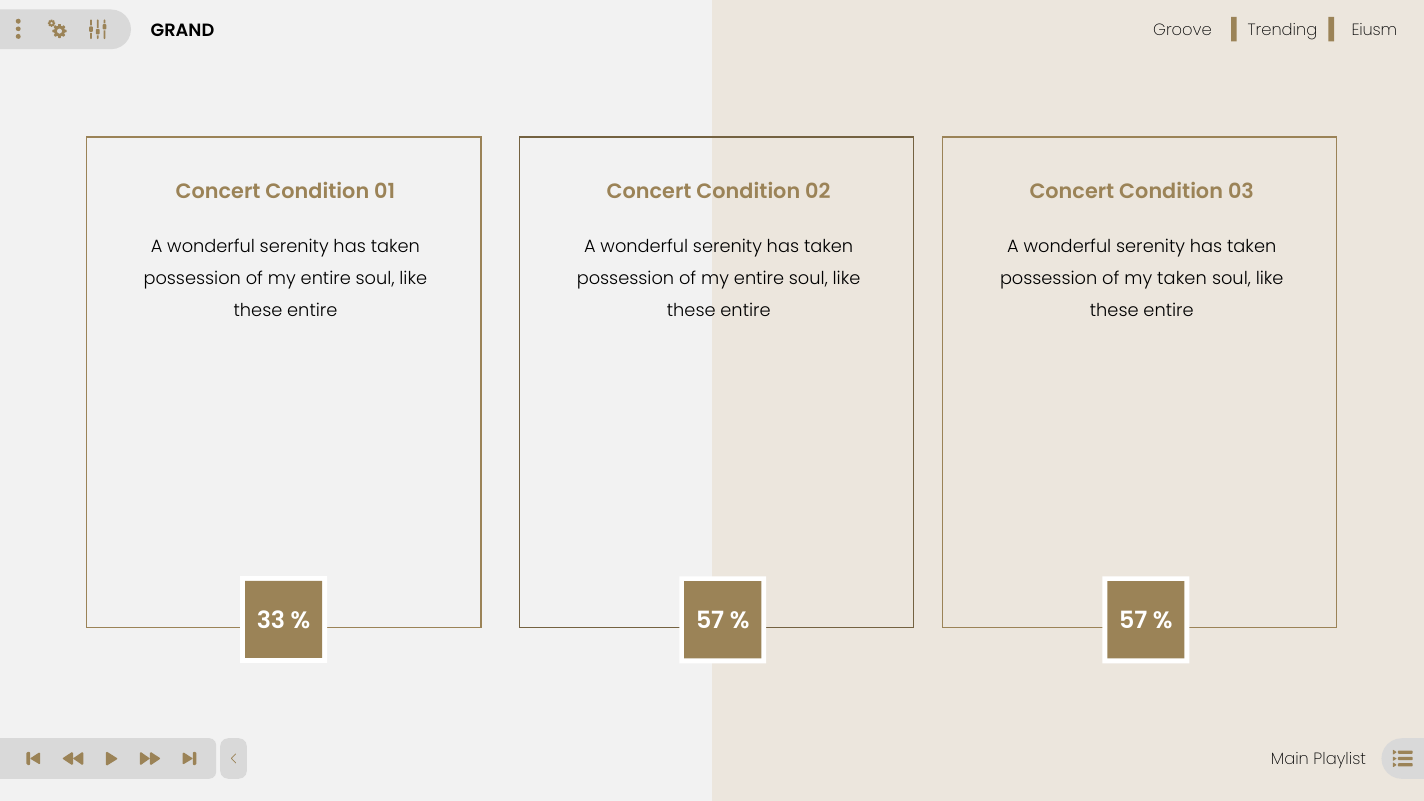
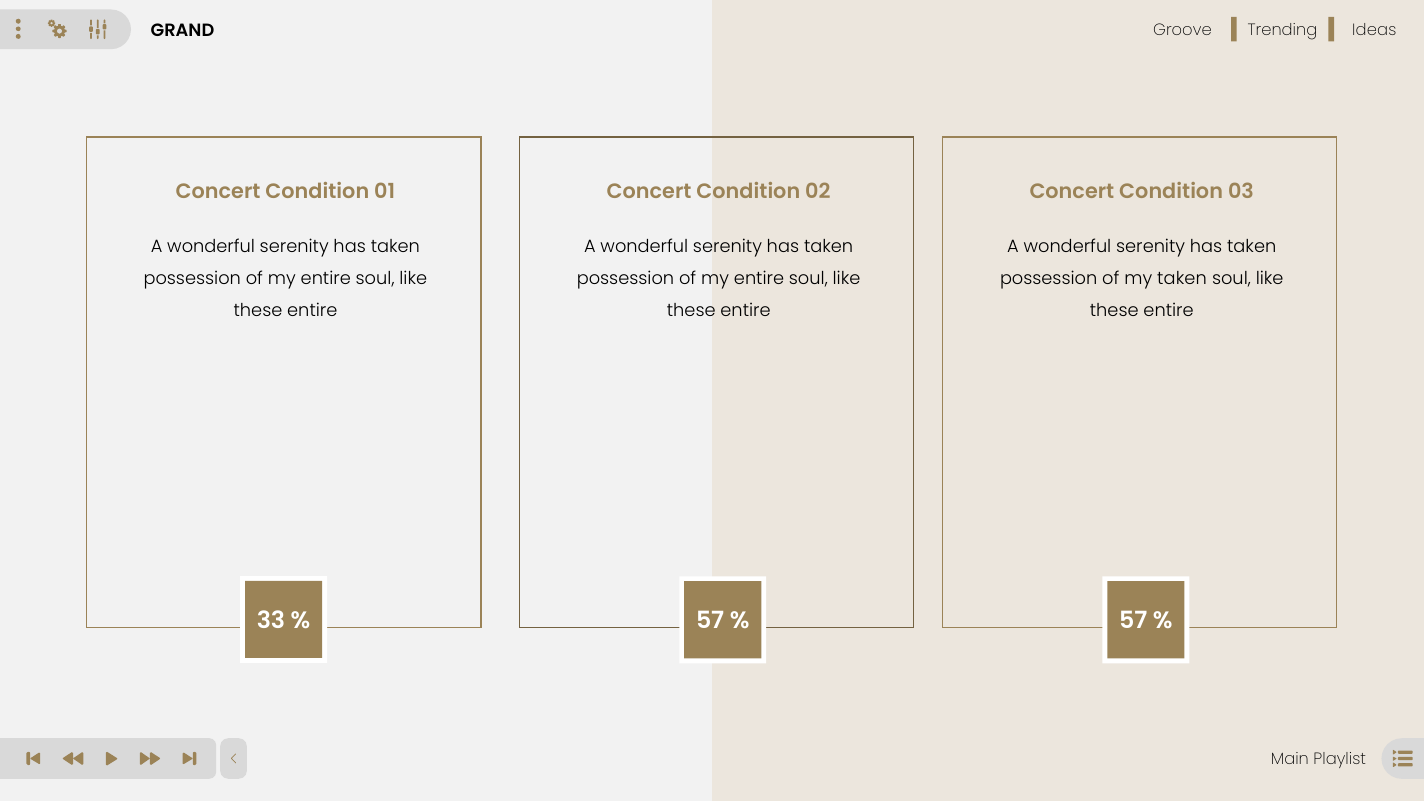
Eiusm: Eiusm -> Ideas (1374, 30)
